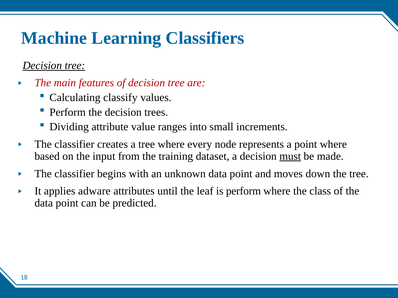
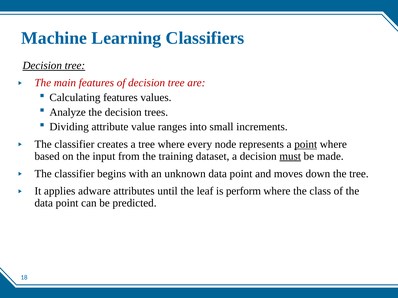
Calculating classify: classify -> features (120, 98)
Perform: Perform -> Analyze (68, 112)
point underline: none -> present (306, 145)
